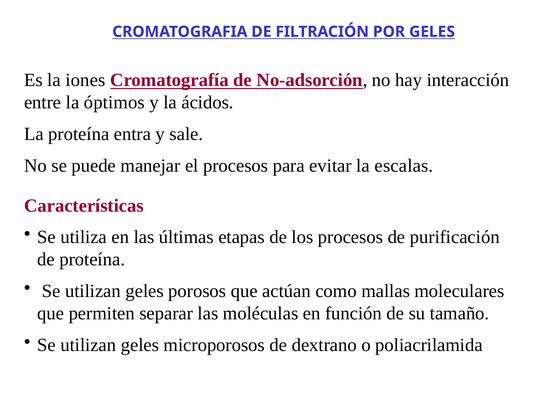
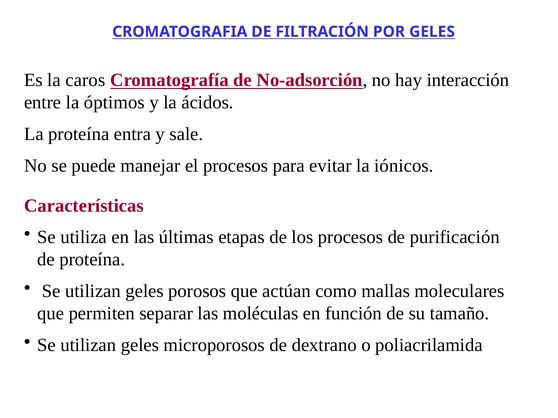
iones: iones -> caros (85, 80)
escalas: escalas -> iónicos (404, 166)
